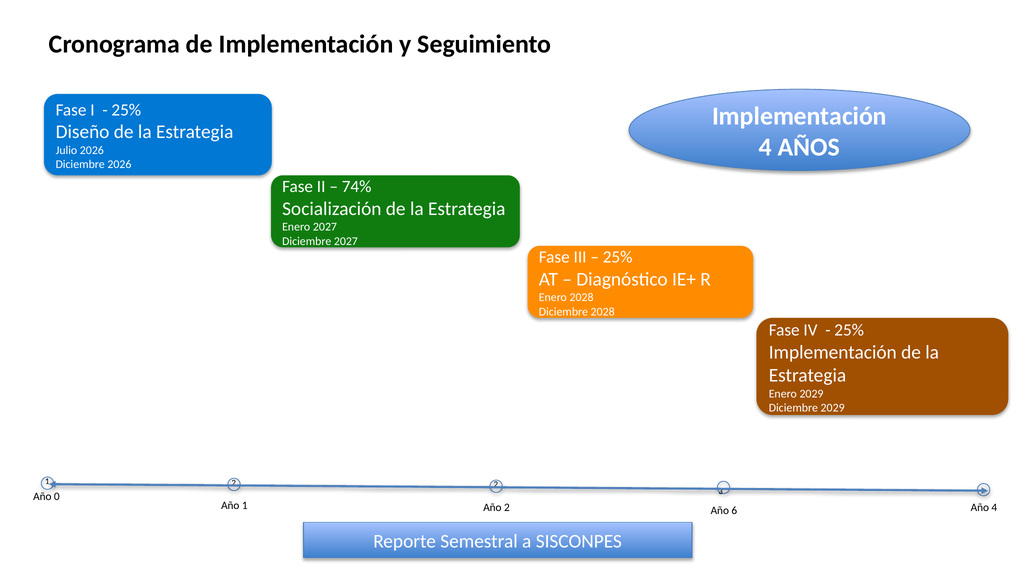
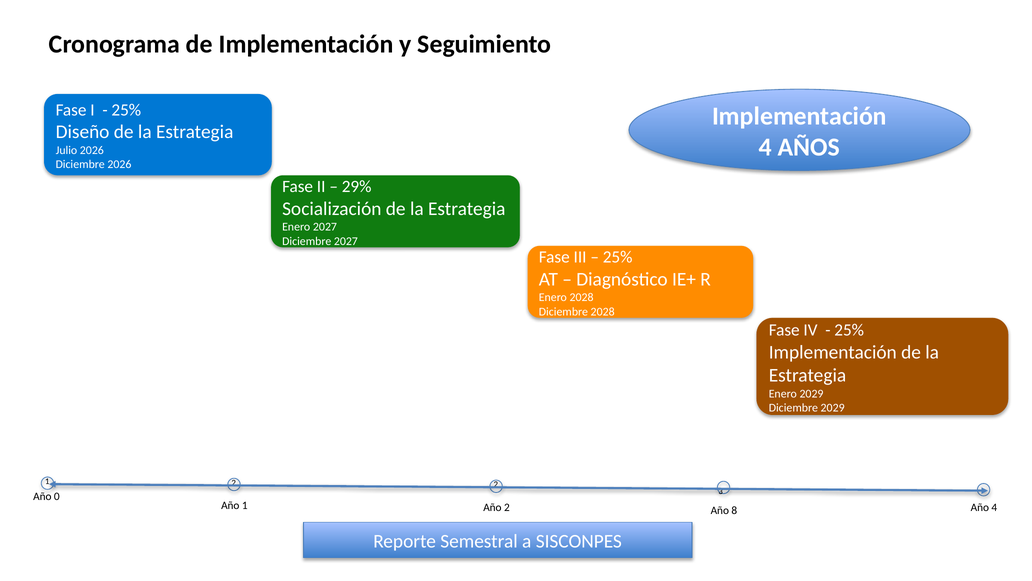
74%: 74% -> 29% (357, 186)
6: 6 -> 8 (734, 510)
